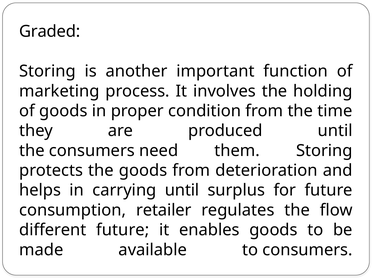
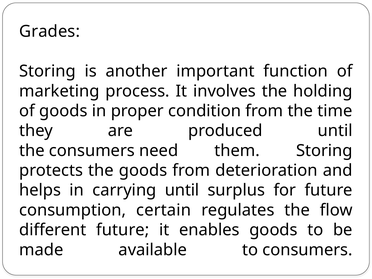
Graded: Graded -> Grades (50, 32)
retailer: retailer -> certain (164, 210)
